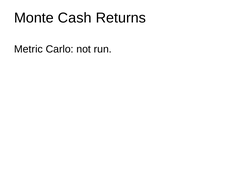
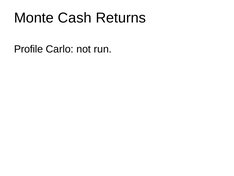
Metric: Metric -> Profile (28, 49)
